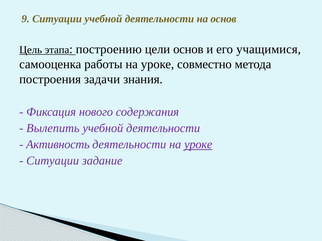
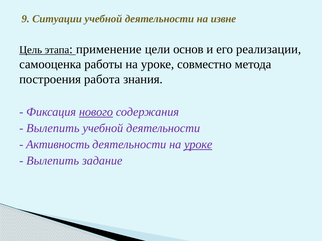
на основ: основ -> извне (223, 19)
построению: построению -> применение (109, 49)
учащимися: учащимися -> реализации (269, 49)
задачи: задачи -> работа (102, 79)
нового underline: none -> present (96, 112)
Ситуации: Ситуации -> Вылепить (53, 161)
